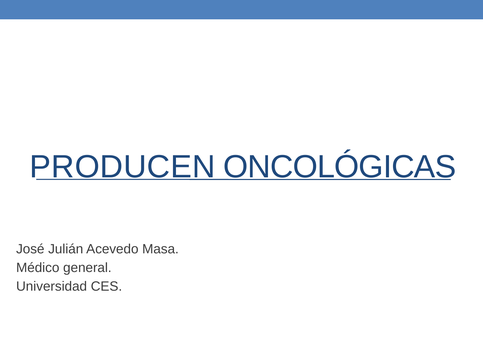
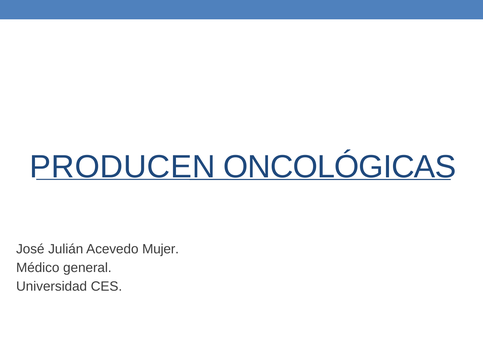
Masa: Masa -> Mujer (161, 249)
